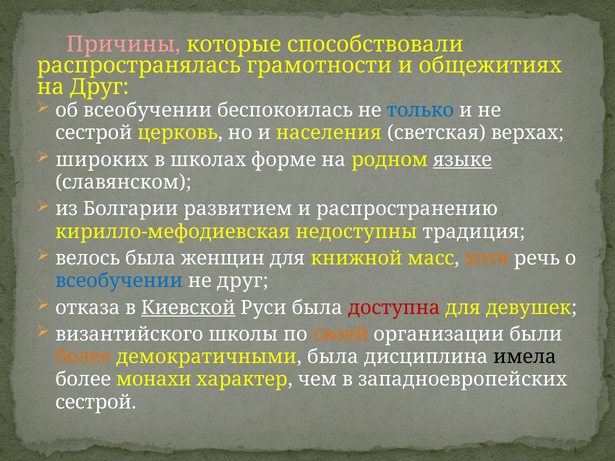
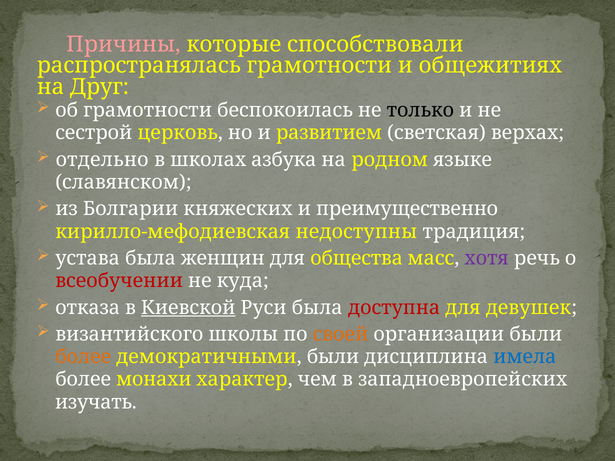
об всеобучении: всеобучении -> грамотности (148, 110)
только colour: blue -> black (420, 110)
населения: населения -> развитием (329, 133)
широких: широких -> отдельно (102, 160)
форме: форме -> азбука (284, 160)
языке underline: present -> none (463, 160)
развитием: развитием -> княжеских (238, 209)
распространению: распространению -> преимущественно (407, 209)
велось: велось -> устава (88, 258)
книжной: книжной -> общества (357, 258)
хотя colour: orange -> purple (487, 258)
всеобучении colour: blue -> red (119, 281)
не друг: друг -> куда (243, 281)
демократичными была: была -> были (333, 357)
имела colour: black -> blue (525, 357)
сестрой: сестрой -> изучать (96, 402)
